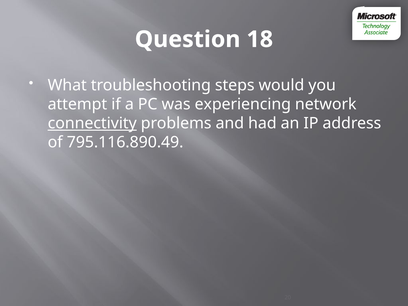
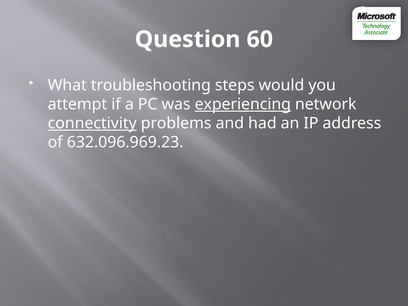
18: 18 -> 60 (260, 39)
experiencing underline: none -> present (243, 104)
795.116.890.49: 795.116.890.49 -> 632.096.969.23 (125, 142)
